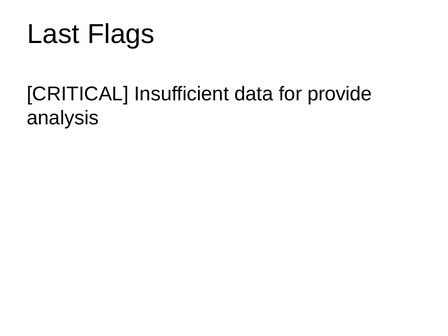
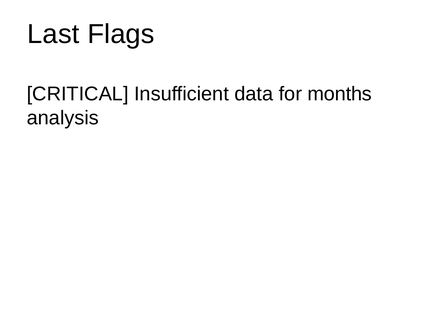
provide: provide -> months (340, 94)
